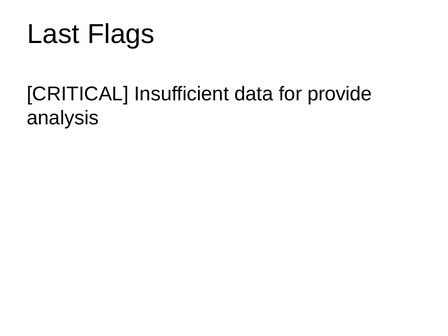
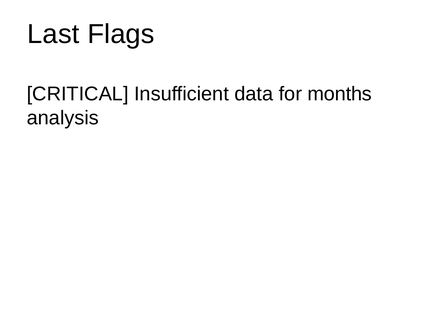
provide: provide -> months (340, 94)
